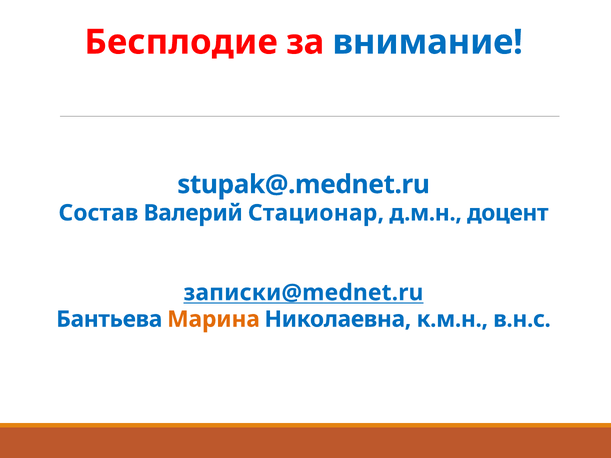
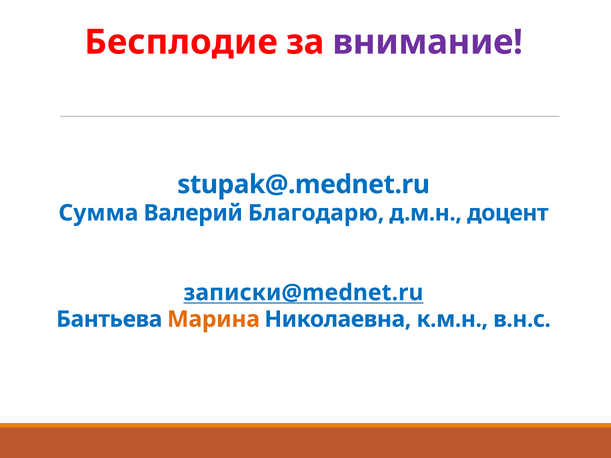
внимание colour: blue -> purple (428, 42)
Состав: Состав -> Сумма (98, 213)
Стационар: Стационар -> Благодарю (316, 213)
